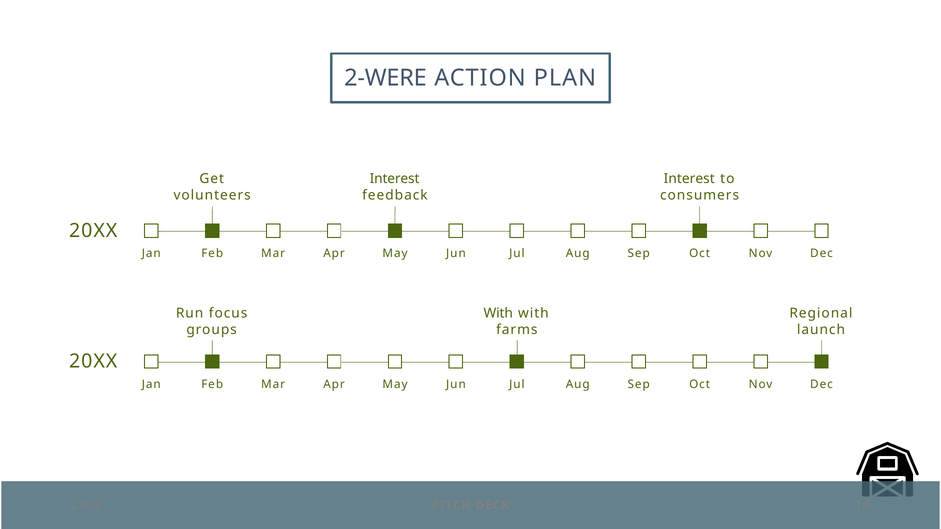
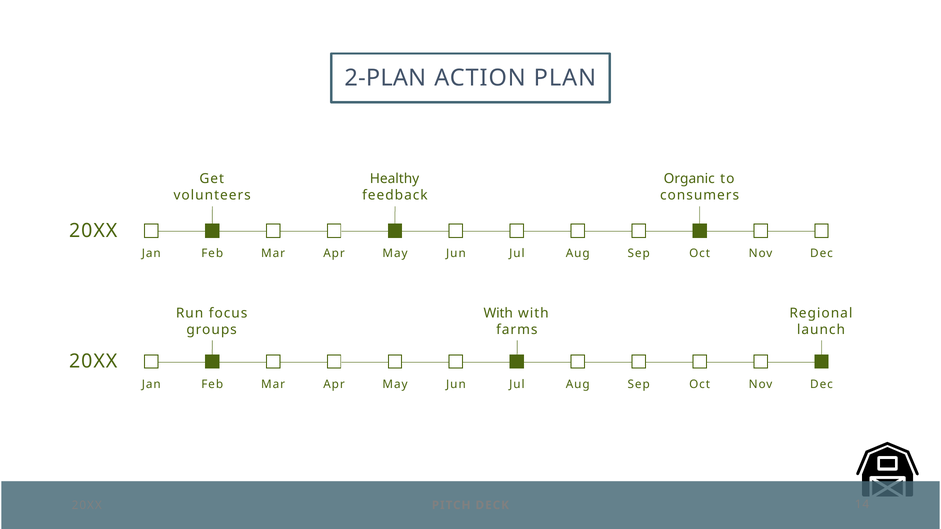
2-WERE: 2-WERE -> 2-PLAN (385, 78)
Interest: Interest -> Healthy (395, 179)
Interest: Interest -> Organic (689, 179)
